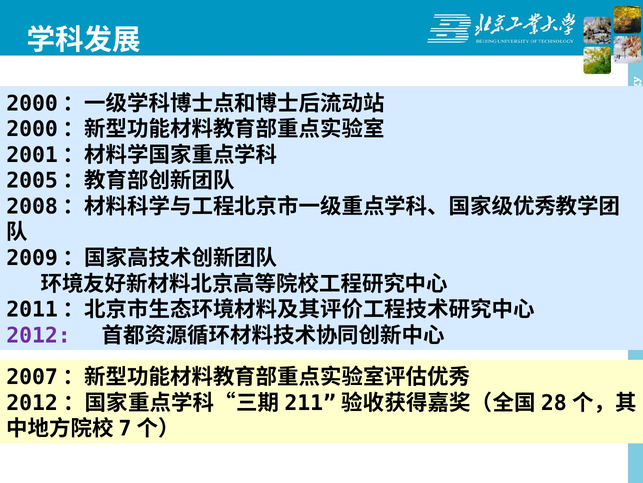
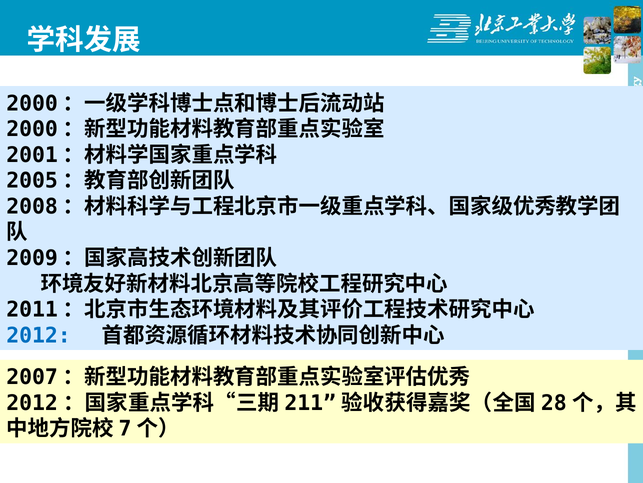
2012 colour: purple -> blue (39, 335)
